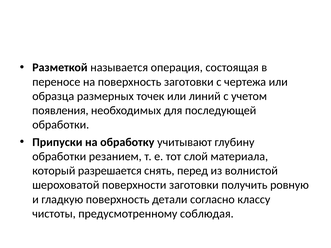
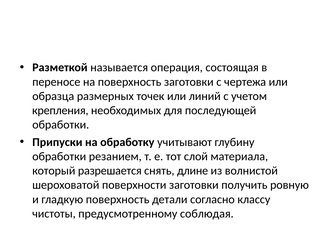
появления: появления -> крепления (60, 111)
перед: перед -> длине (193, 171)
